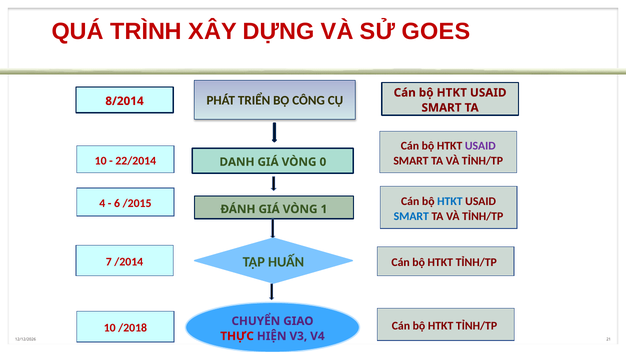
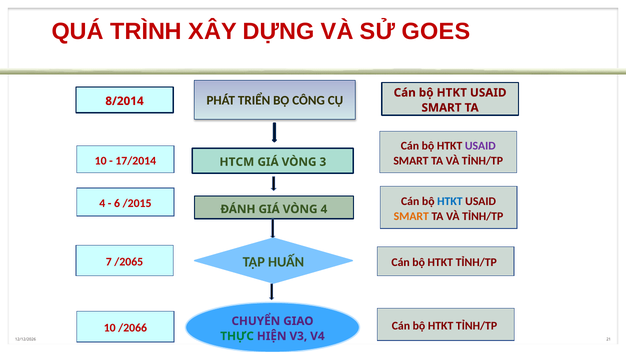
22/2014: 22/2014 -> 17/2014 (136, 161)
DANH: DANH -> HTCM (237, 162)
0: 0 -> 3 (323, 162)
VÒNG 1: 1 -> 4 (324, 209)
SMART colour: blue -> orange (411, 216)
/2014: /2014 -> /2065 (129, 262)
/2018: /2018 -> /2066 (133, 328)
THỰC colour: red -> green (237, 336)
